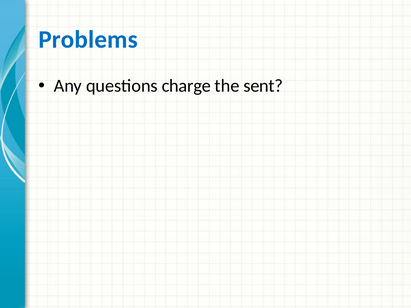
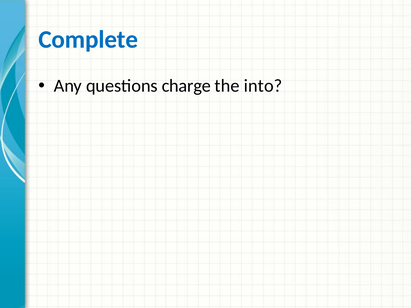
Problems: Problems -> Complete (88, 40)
sent: sent -> into (263, 86)
